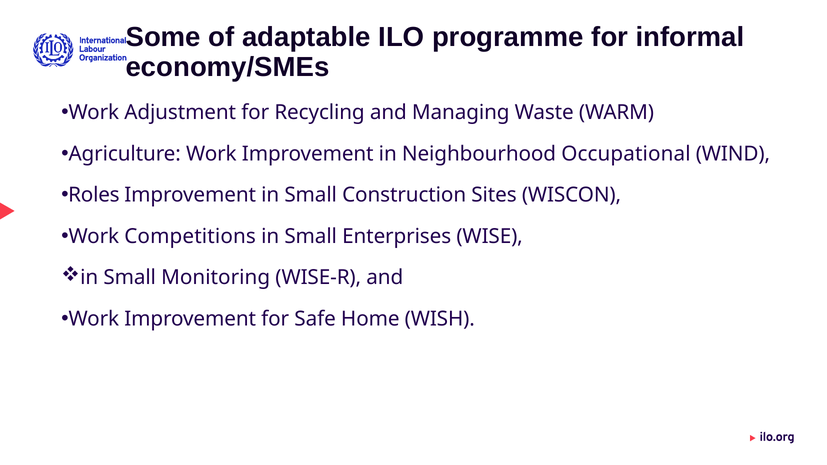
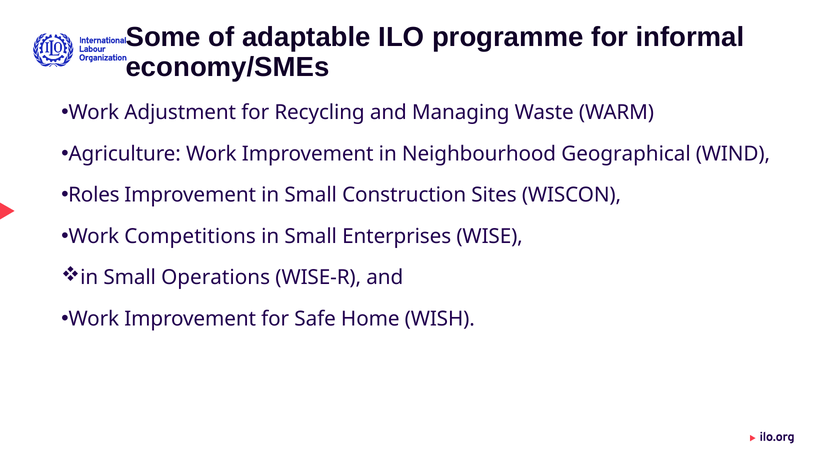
Occupational: Occupational -> Geographical (626, 154)
Monitoring: Monitoring -> Operations (216, 278)
